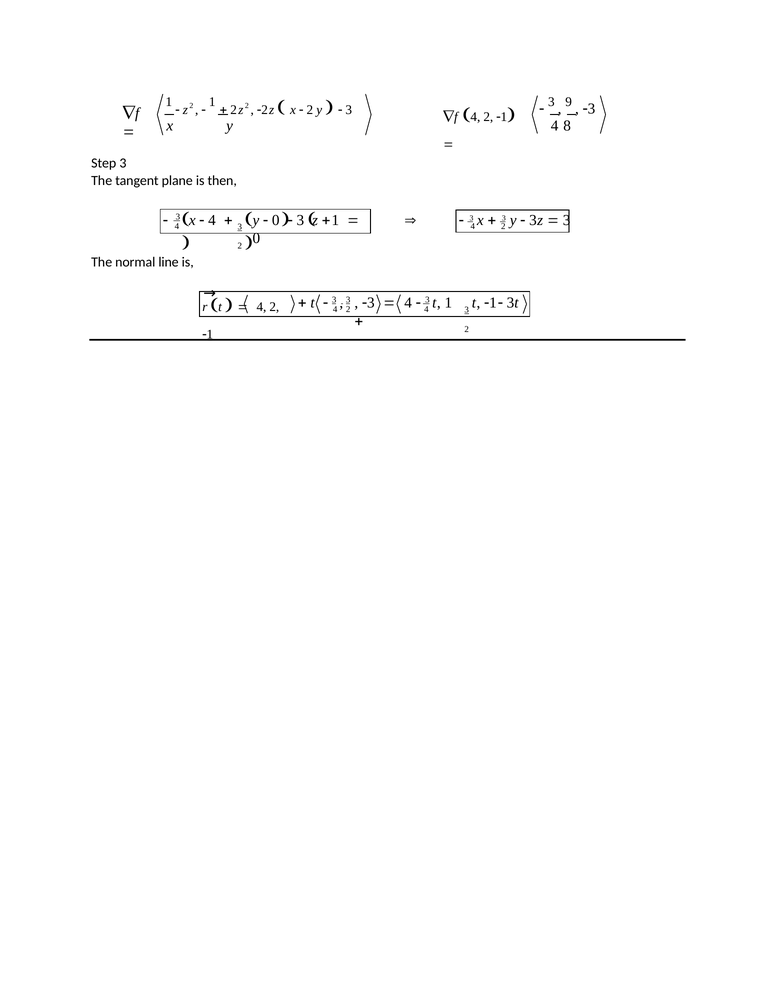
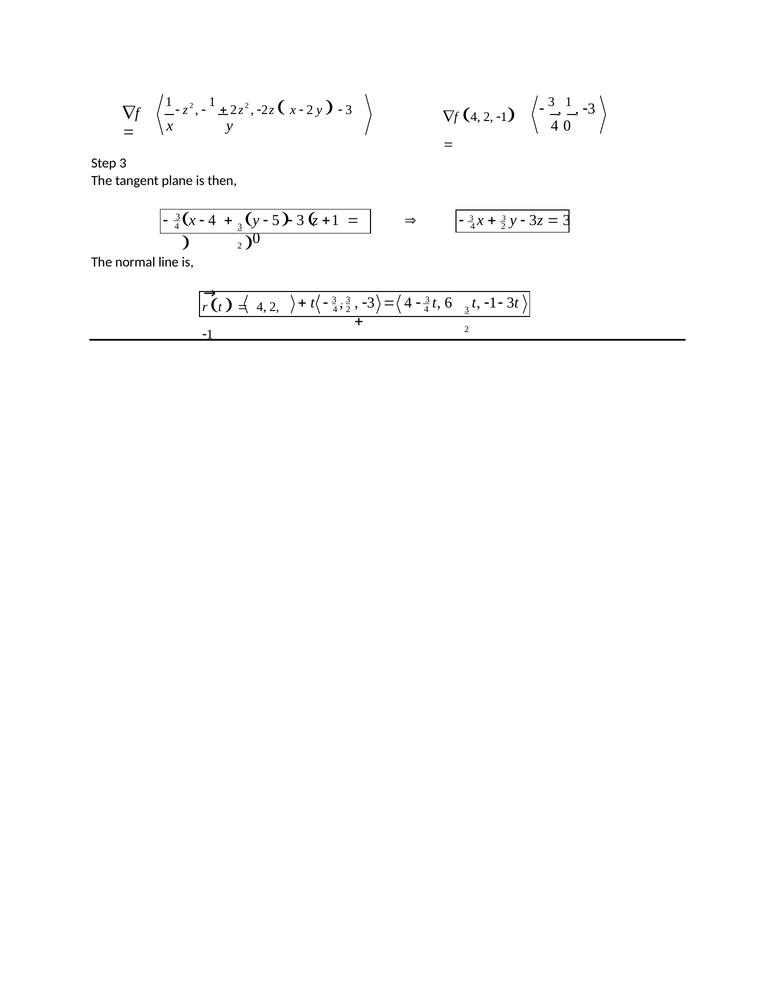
9: 9 -> 1 (569, 102)
4 8: 8 -> 0 (567, 125)
0: 0 -> 5 (276, 220)
t 1: 1 -> 6 (448, 303)
